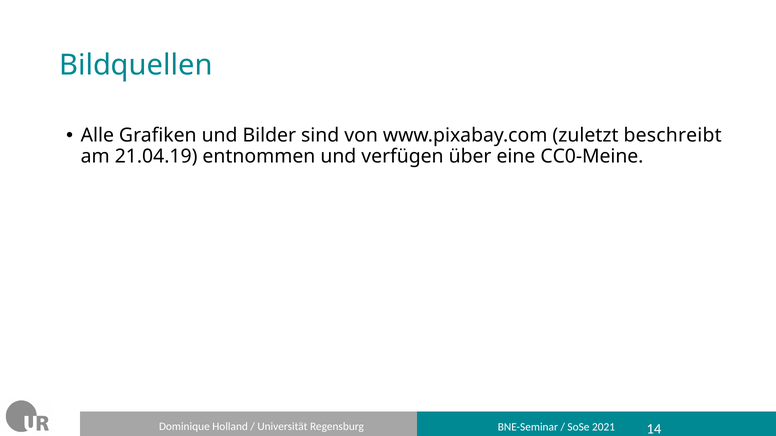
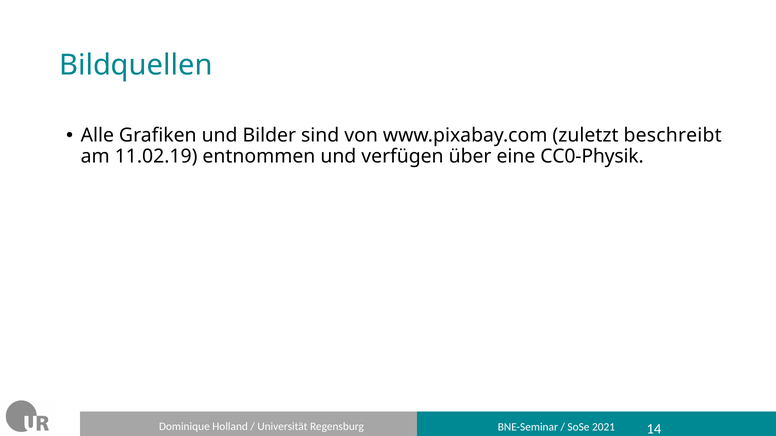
21.04.19: 21.04.19 -> 11.02.19 (156, 157)
CC0-Meine: CC0-Meine -> CC0-Physik (592, 157)
